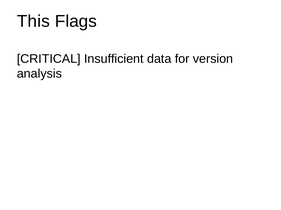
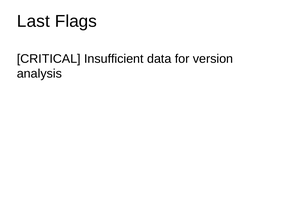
This: This -> Last (33, 21)
